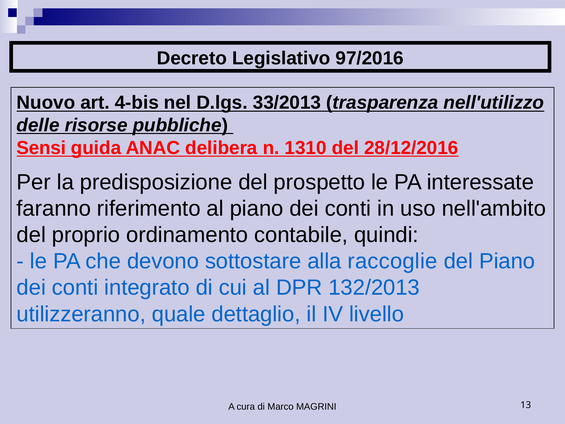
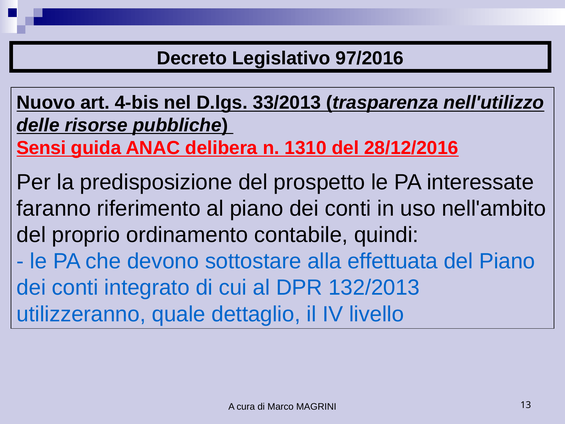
raccoglie: raccoglie -> effettuata (393, 261)
